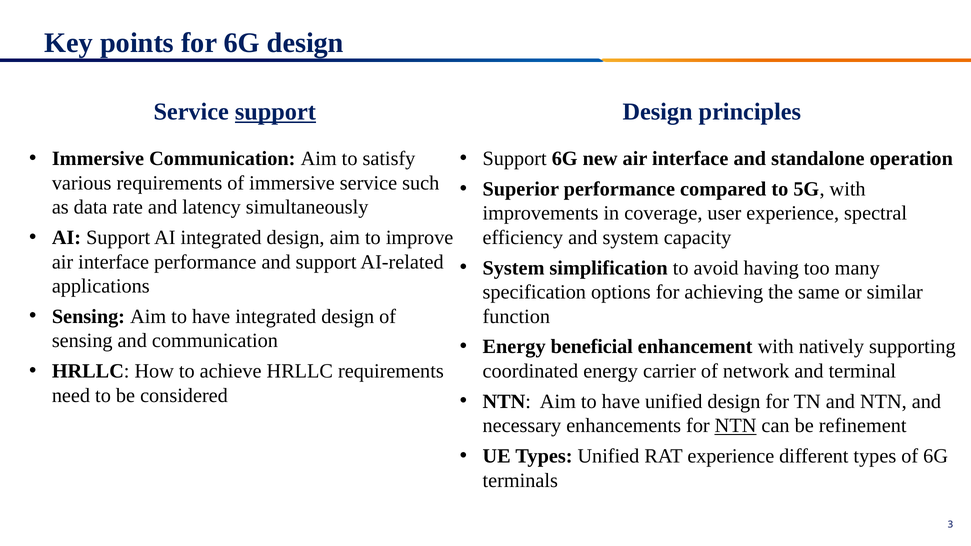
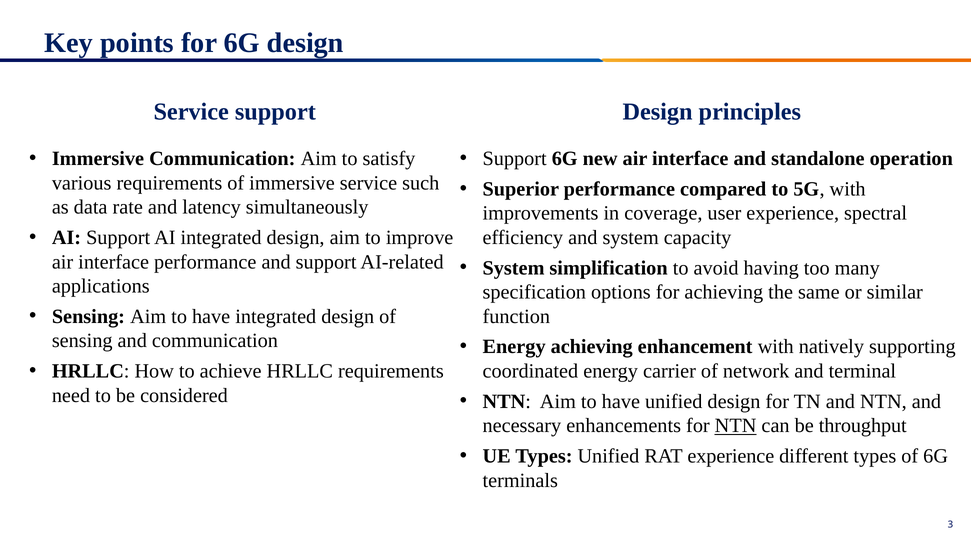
support underline: present -> none (275, 112)
Energy beneficial: beneficial -> achieving (592, 347)
refinement: refinement -> throughput (863, 426)
